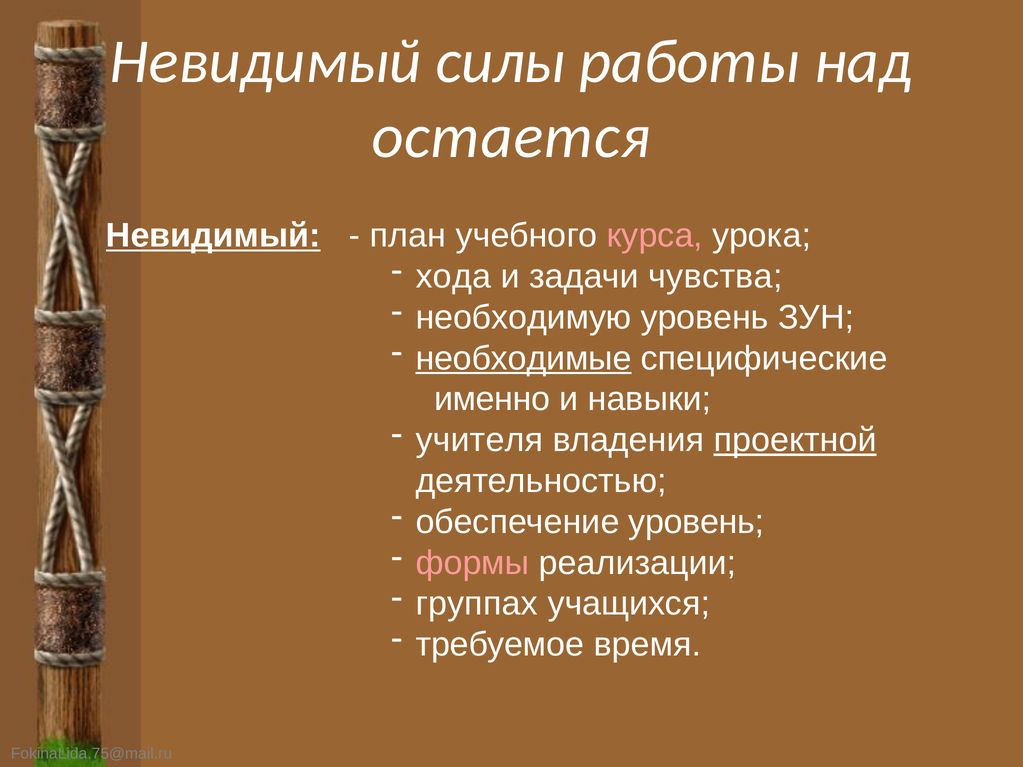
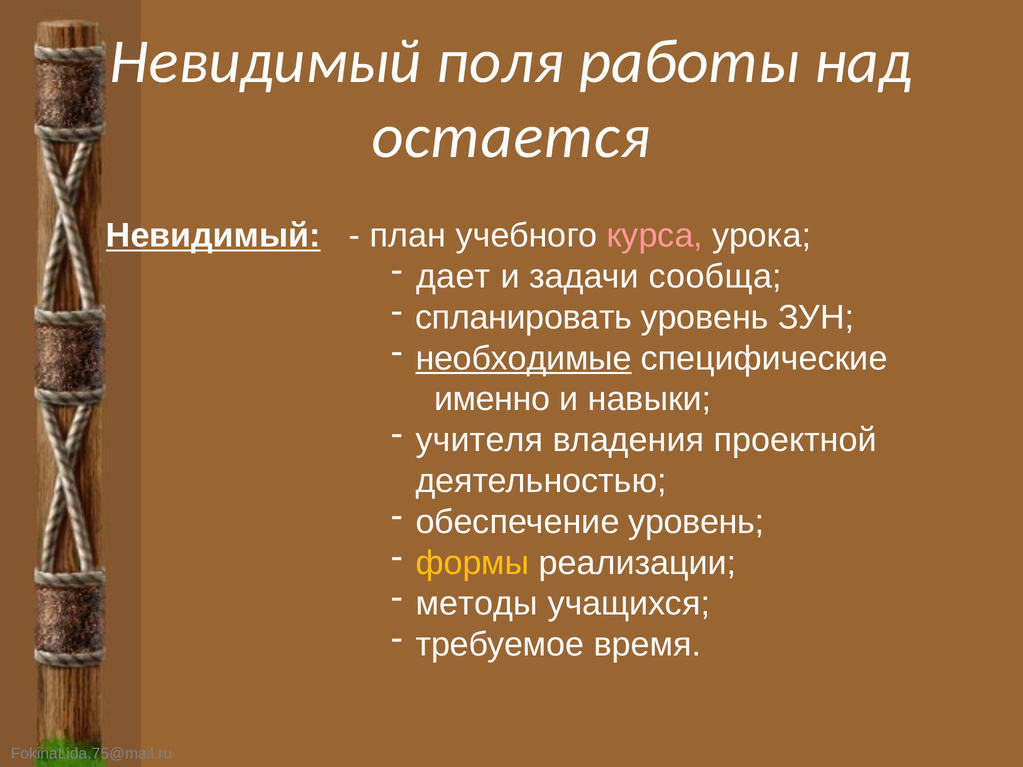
силы: силы -> поля (500, 62)
хода: хода -> дает (453, 277)
чувства: чувства -> сообща (715, 277)
необходимую: необходимую -> спланировать (524, 317)
проектной underline: present -> none (795, 440)
формы colour: pink -> yellow (472, 563)
группах: группах -> методы (477, 604)
